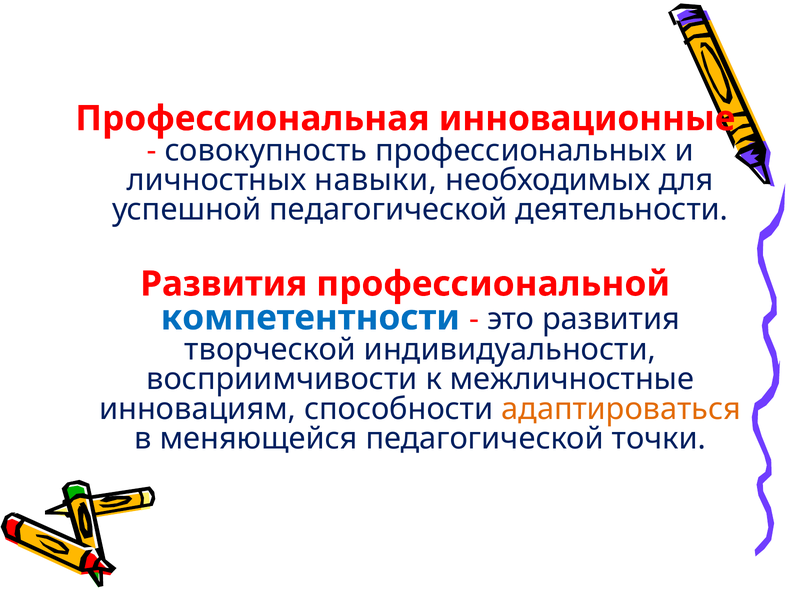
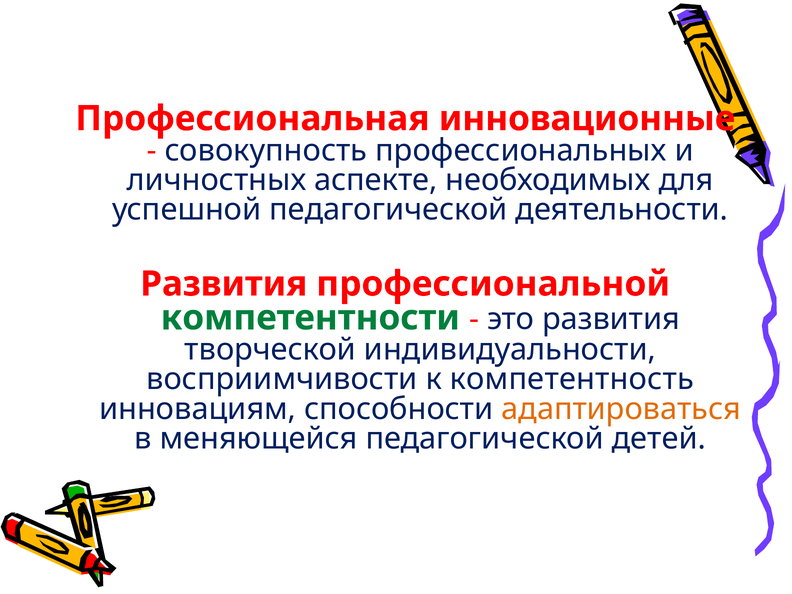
навыки: навыки -> аспекте (376, 180)
компетентности colour: blue -> green (310, 318)
межличностные: межличностные -> компетентность (572, 379)
точки: точки -> детей (659, 438)
